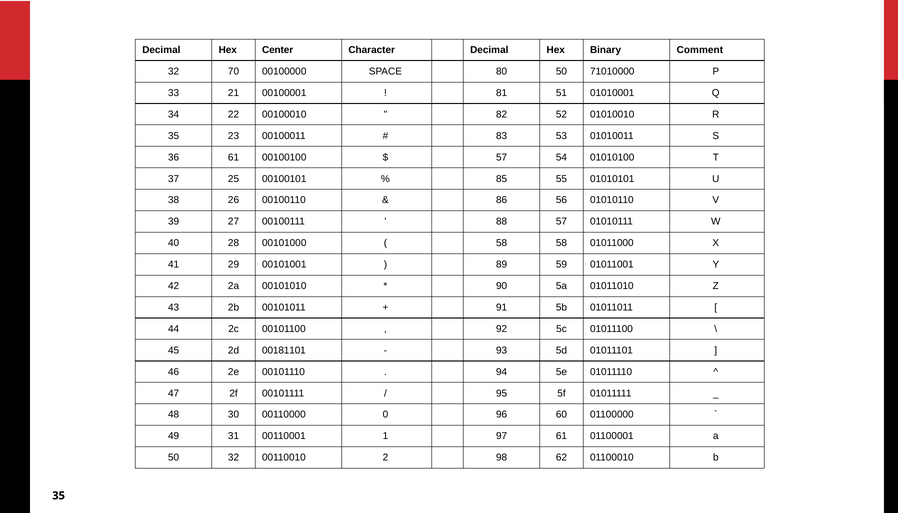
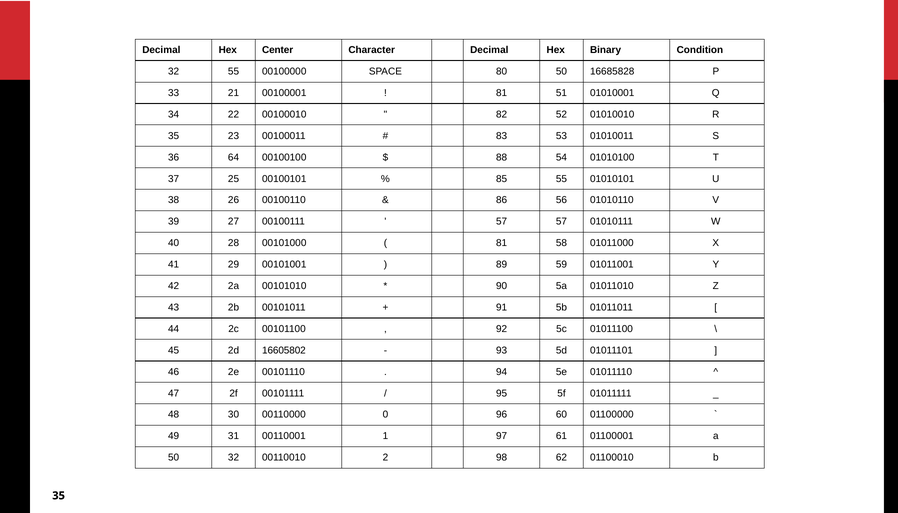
Comment: Comment -> Condition (700, 50)
32 70: 70 -> 55 (234, 71)
71010000: 71010000 -> 16685828 (612, 71)
36 61: 61 -> 64 (234, 157)
57: 57 -> 88 (502, 157)
88: 88 -> 57 (502, 222)
58: 58 -> 81 (502, 243)
00181101: 00181101 -> 16605802 (284, 350)
